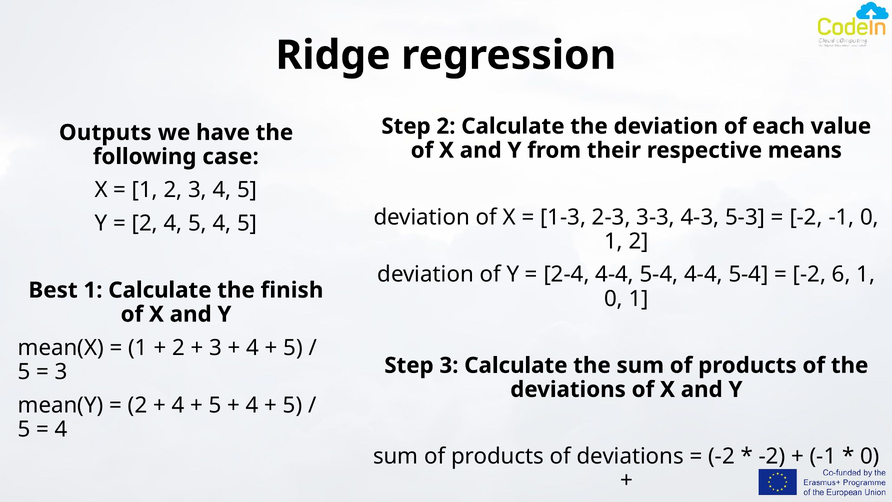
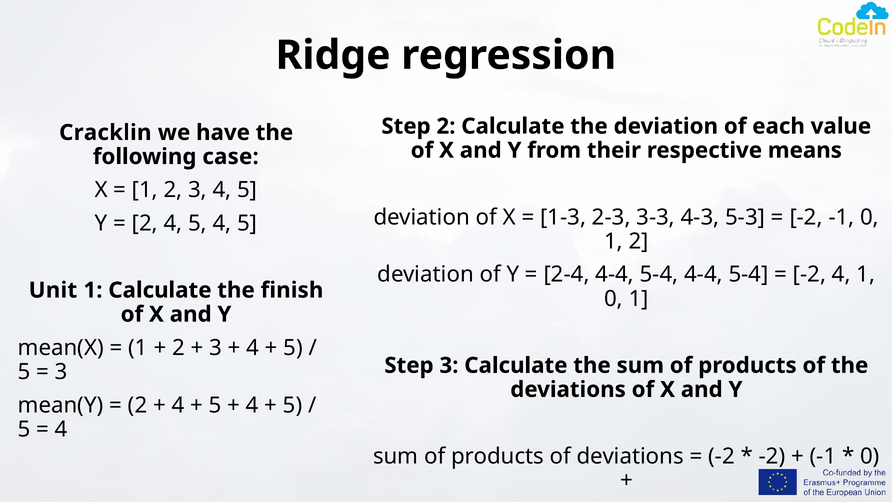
Outputs: Outputs -> Cracklin (105, 133)
-2 6: 6 -> 4 (841, 274)
Best: Best -> Unit (53, 290)
